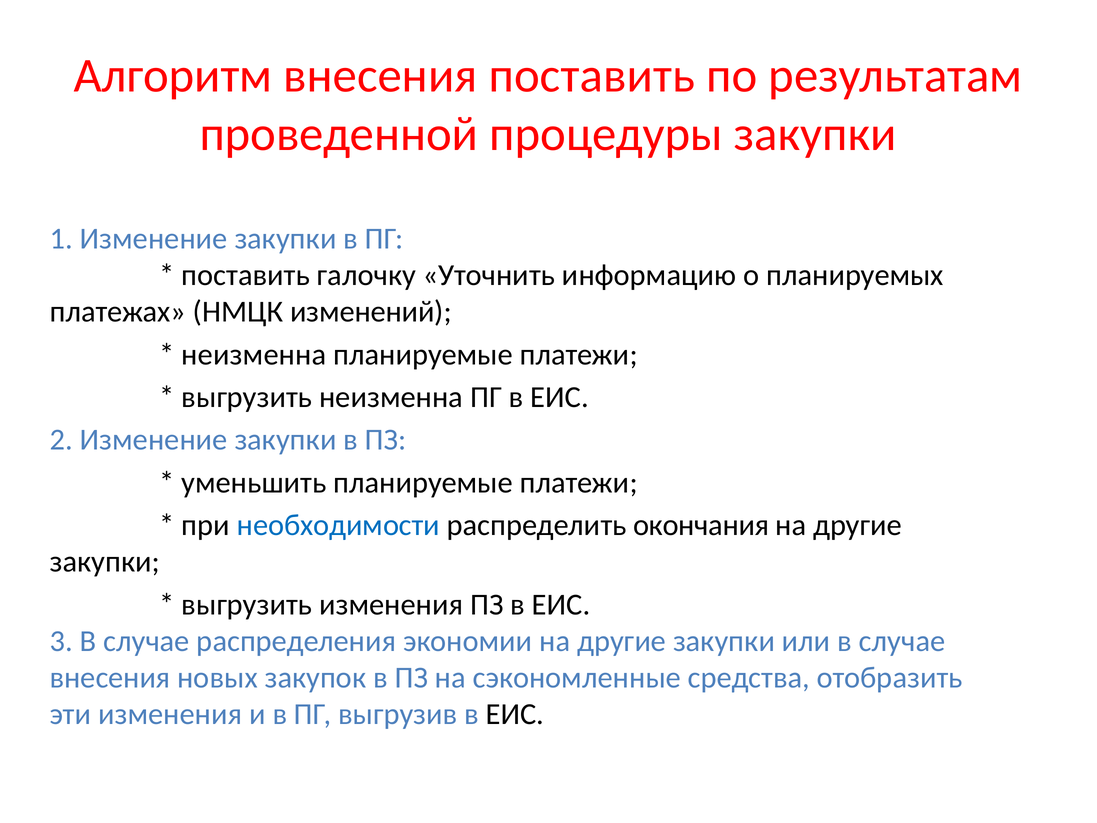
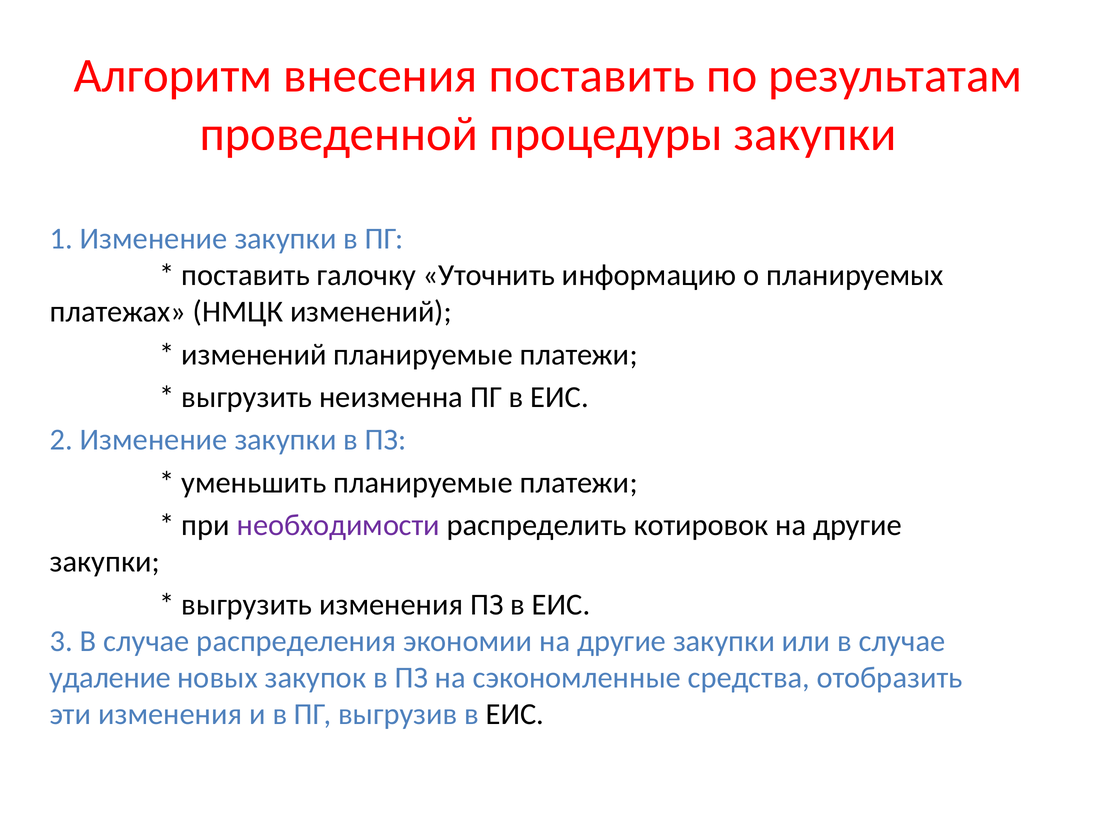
неизменна: неизменна -> изменений (254, 354)
необходимости colour: blue -> purple (338, 525)
окончания: окончания -> котировок (701, 525)
внесения: внесения -> удаление (110, 678)
